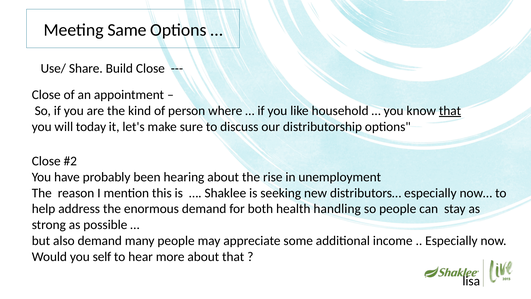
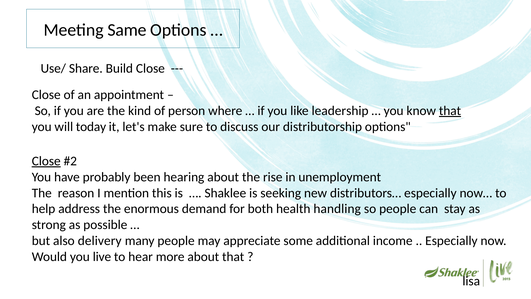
household: household -> leadership (340, 111)
Close underline: none -> present (46, 161)
also demand: demand -> delivery (100, 241)
self: self -> live (102, 256)
